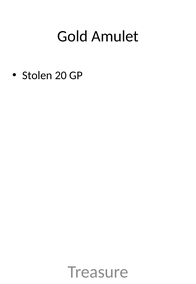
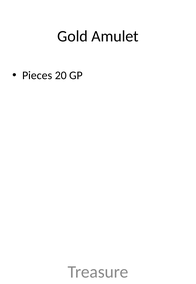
Stolen: Stolen -> Pieces (37, 75)
